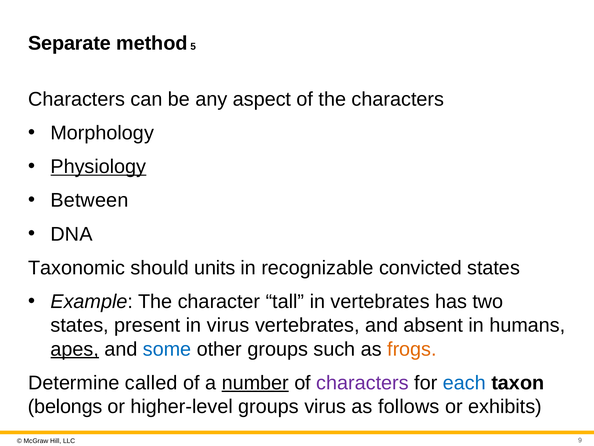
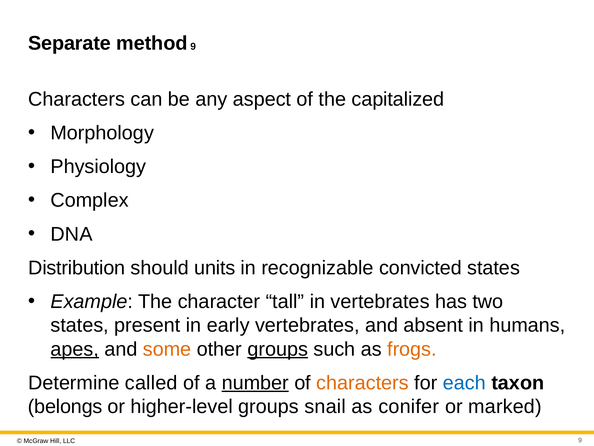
method 5: 5 -> 9 (193, 47)
the characters: characters -> capitalized (398, 99)
Physiology underline: present -> none (98, 167)
Between: Between -> Complex (90, 200)
Taxonomic: Taxonomic -> Distribution (77, 268)
in virus: virus -> early (228, 325)
some colour: blue -> orange (167, 349)
groups underline: none -> present (278, 349)
characters colour: purple -> orange (362, 382)
groups virus: virus -> snail (325, 406)
follows: follows -> conifer (409, 406)
exhibits: exhibits -> marked (505, 406)
